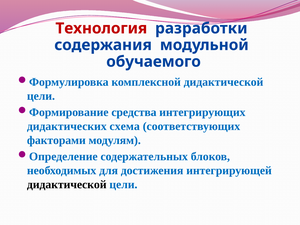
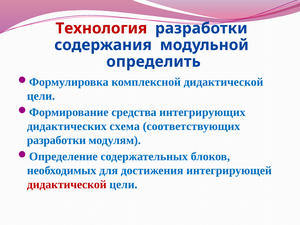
обучаемого: обучаемого -> определить (153, 62)
факторами: факторами -> разработки (56, 140)
дидактической colour: black -> red (67, 184)
